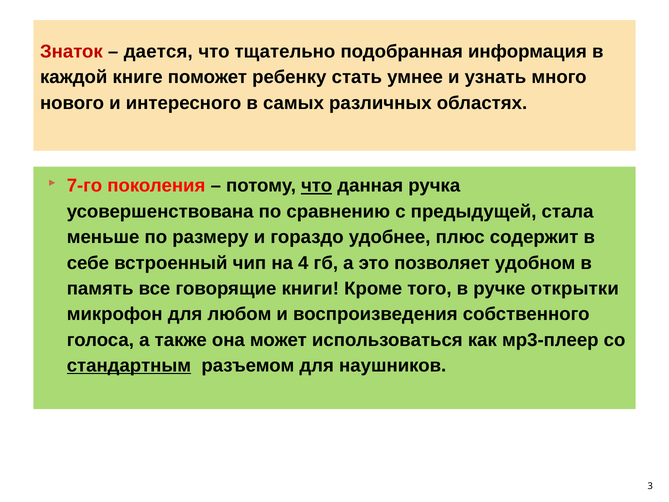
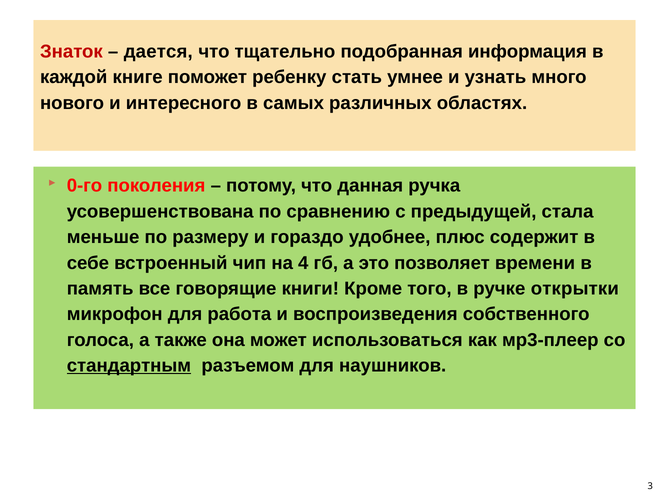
7-го: 7-го -> 0-го (84, 186)
что underline: present -> none (317, 186)
удобном: удобном -> времени (535, 263)
любом: любом -> работа (239, 314)
